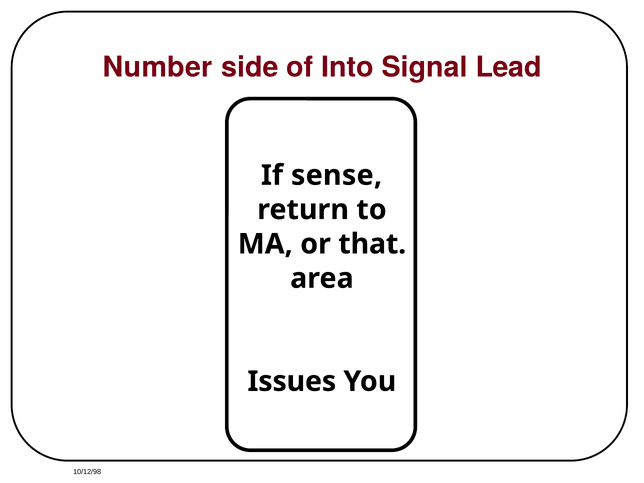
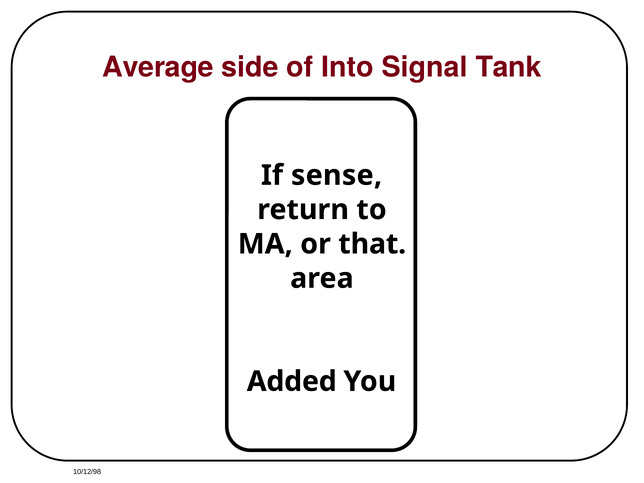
Number: Number -> Average (158, 67)
Lead: Lead -> Tank (509, 67)
Issues: Issues -> Added (292, 381)
